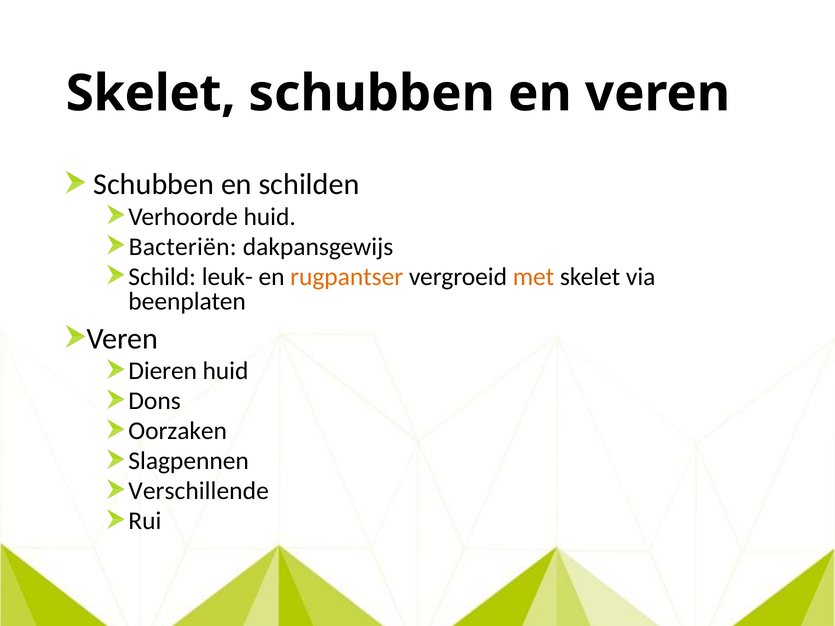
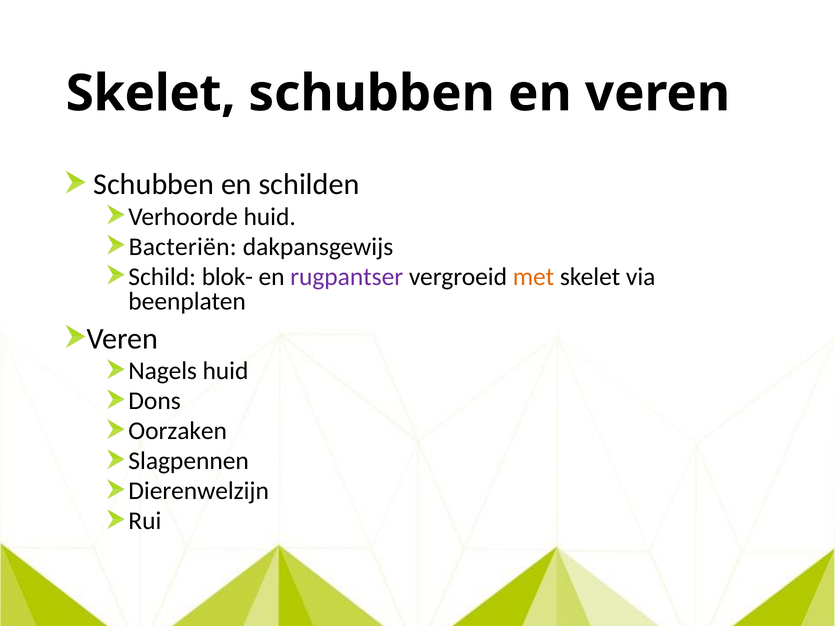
leuk-: leuk- -> blok- (227, 277)
rugpantser colour: orange -> purple (347, 277)
Dieren: Dieren -> Nagels (163, 371)
Verschillende: Verschillende -> Dierenwelzijn (199, 491)
